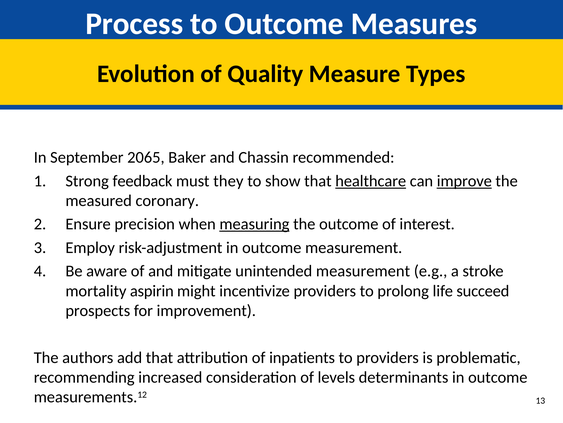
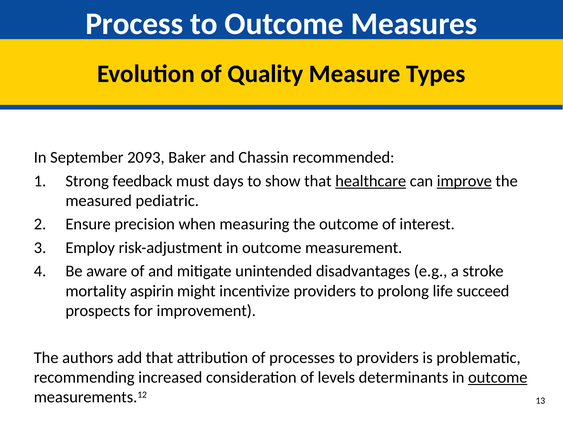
2065: 2065 -> 2093 (146, 157)
they: they -> days (228, 181)
coronary: coronary -> pediatric (167, 200)
measuring underline: present -> none (254, 224)
unintended measurement: measurement -> disadvantages (363, 271)
inpatients: inpatients -> processes (302, 357)
outcome underline: none -> present (498, 377)
